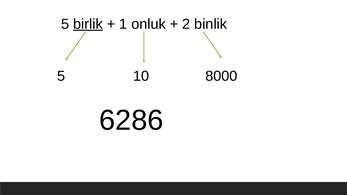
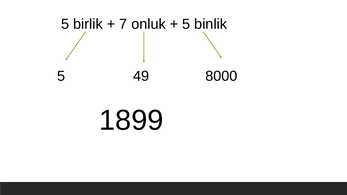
birlik underline: present -> none (88, 24)
1: 1 -> 7 (123, 24)
2: 2 -> 5 (186, 24)
10: 10 -> 49 (141, 76)
6286: 6286 -> 1899 (131, 120)
